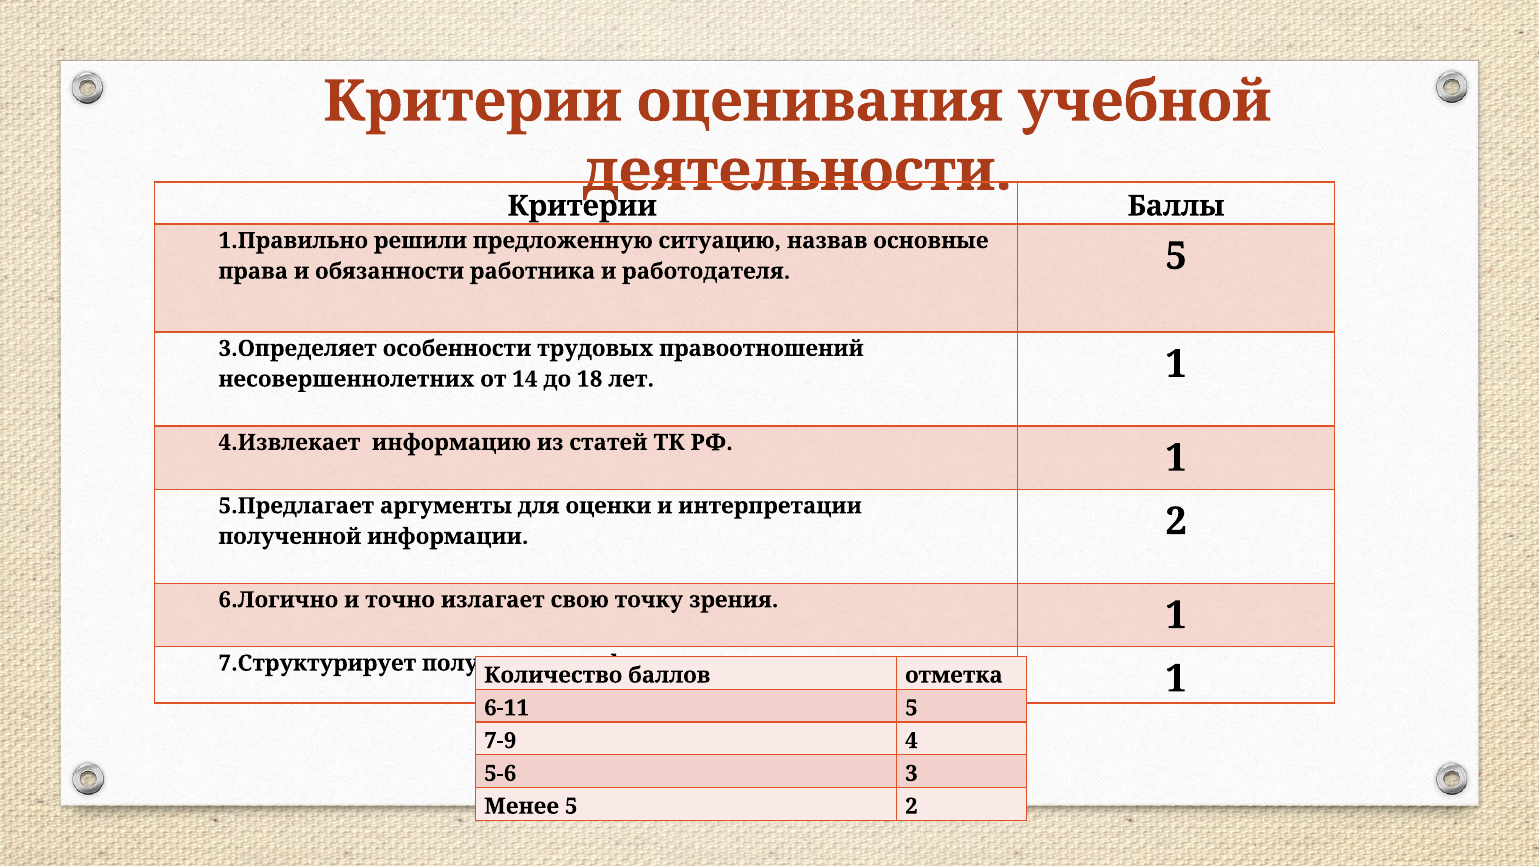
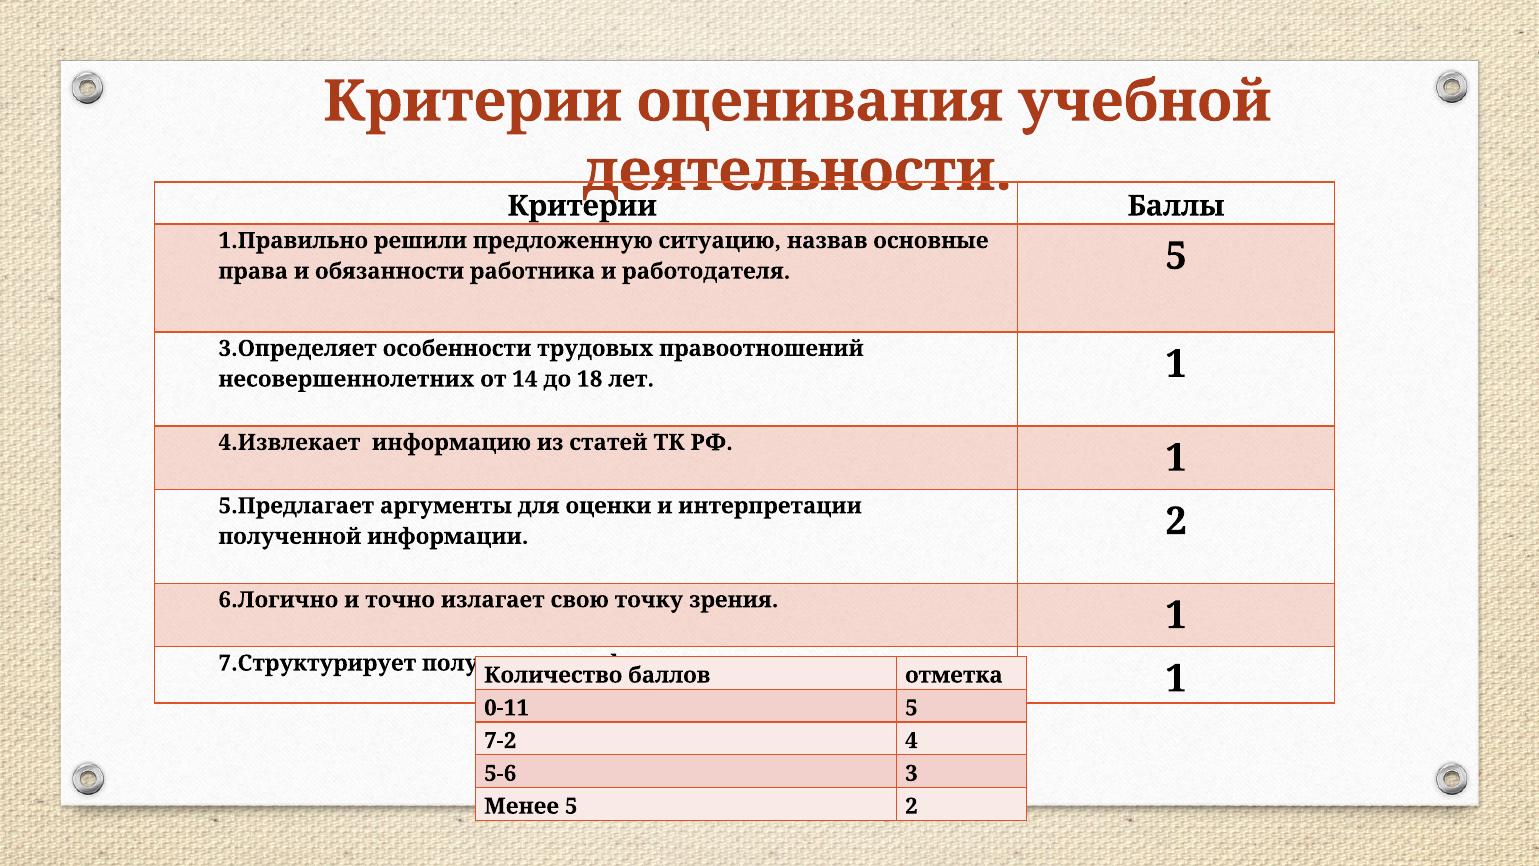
6-11: 6-11 -> 0-11 (507, 708)
7-9: 7-9 -> 7-2 (500, 740)
